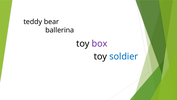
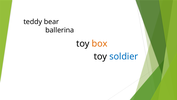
box colour: purple -> orange (100, 44)
